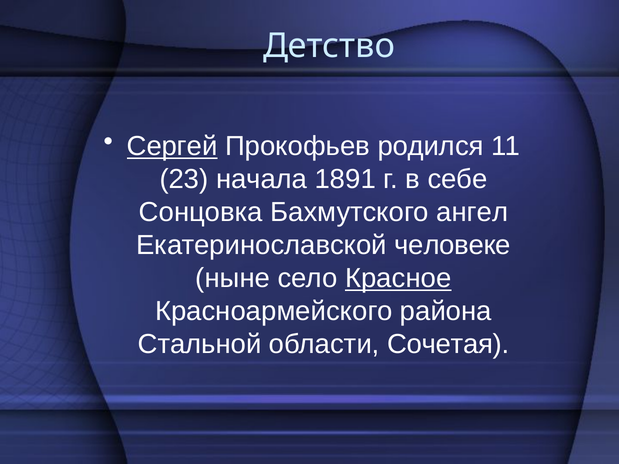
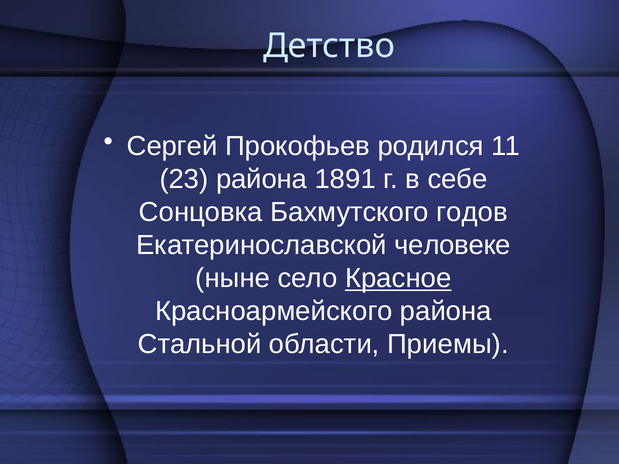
Сергей underline: present -> none (172, 146)
23 начала: начала -> района (262, 179)
ангел: ангел -> годов (472, 212)
Сочетая: Сочетая -> Приемы (448, 345)
